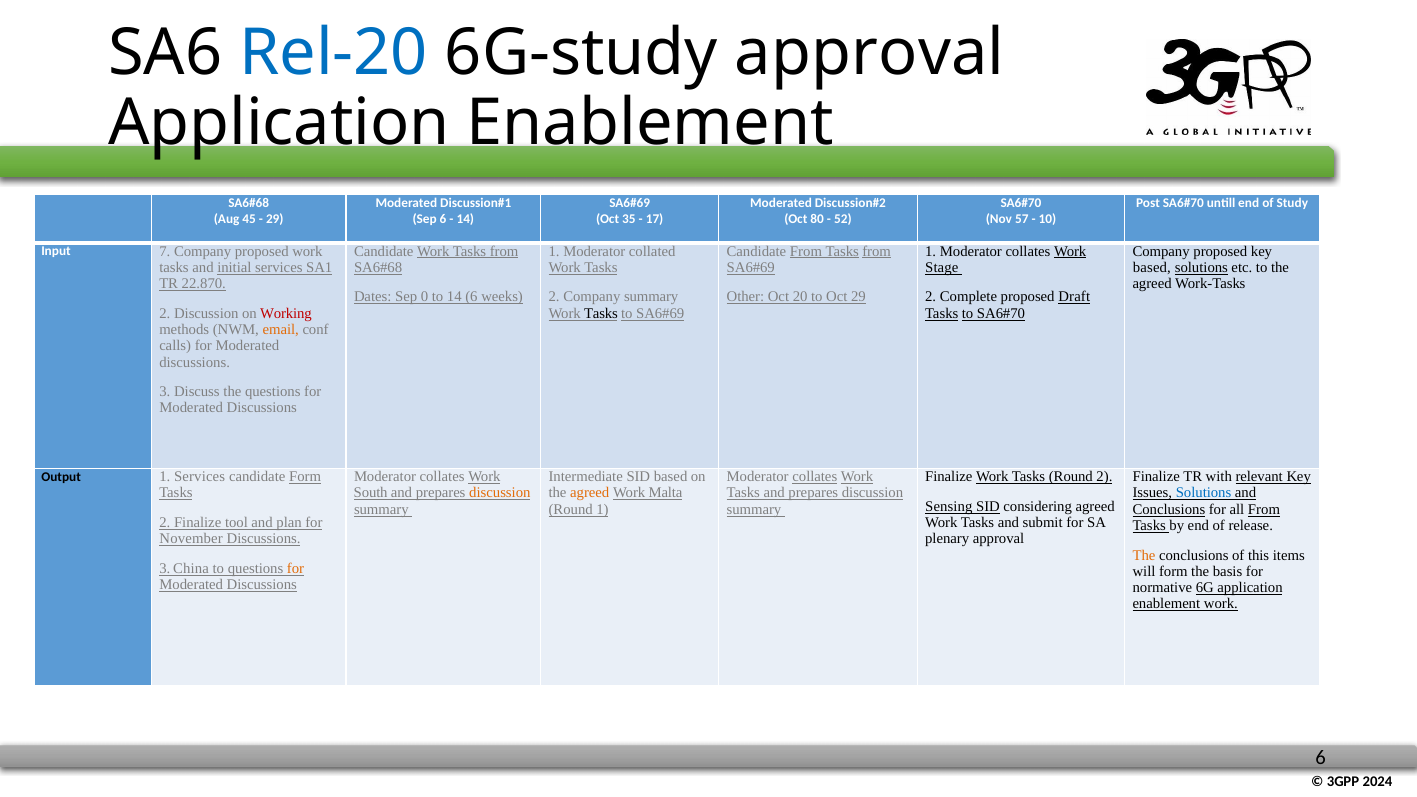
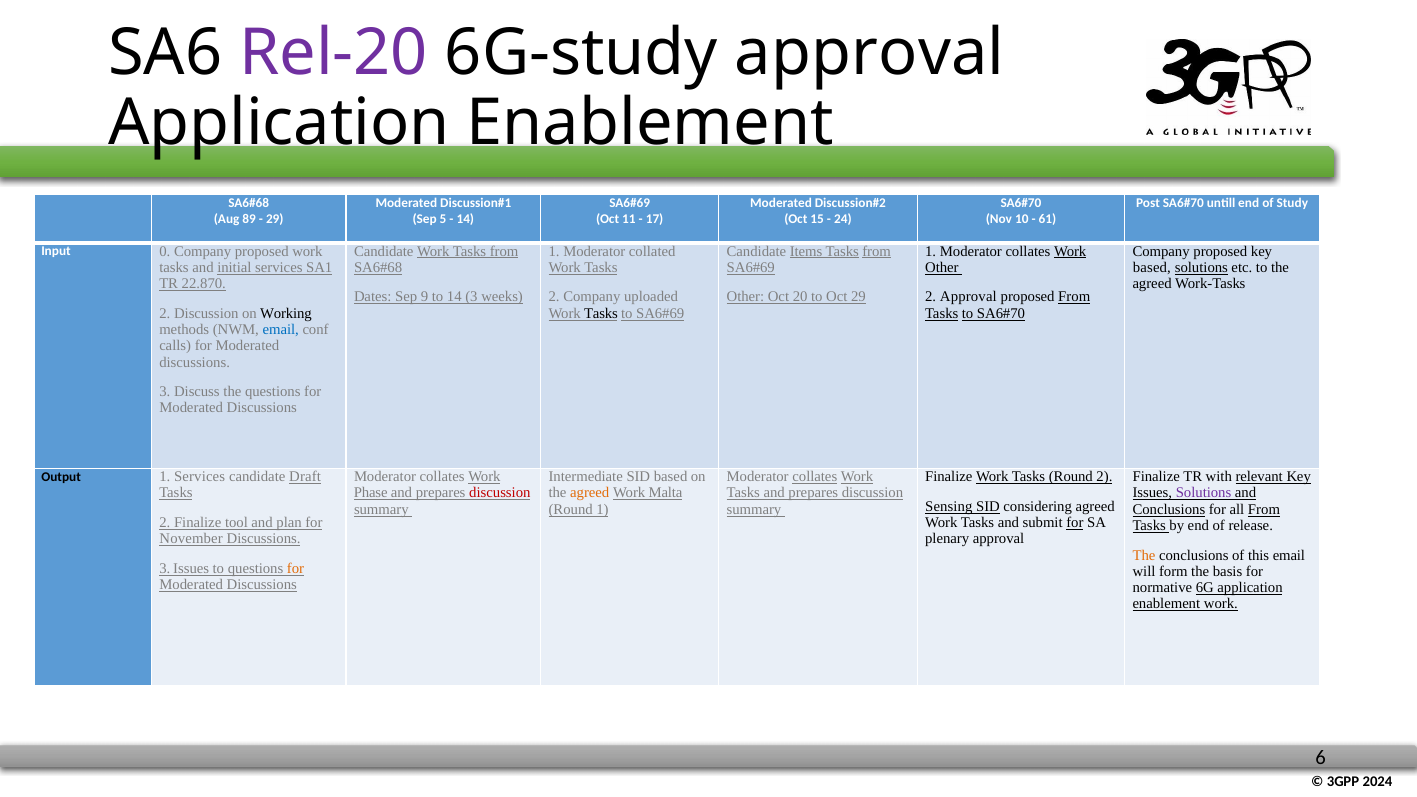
Rel-20 colour: blue -> purple (334, 53)
45: 45 -> 89 (249, 219)
Sep 6: 6 -> 5 (443, 219)
35: 35 -> 11 (629, 219)
80: 80 -> 15 (817, 219)
52: 52 -> 24 (843, 219)
57: 57 -> 10 (1022, 219)
10: 10 -> 61 (1047, 219)
Candidate From: From -> Items (806, 251)
7: 7 -> 0 (165, 251)
Stage: Stage -> Other (942, 268)
0: 0 -> 9 (425, 297)
14 6: 6 -> 3 (471, 297)
Company summary: summary -> uploaded (651, 297)
2 Complete: Complete -> Approval (968, 297)
proposed Draft: Draft -> From (1074, 297)
Working colour: red -> black (286, 313)
email colour: orange -> blue (281, 330)
candidate Form: Form -> Draft (305, 477)
South: South -> Phase (371, 493)
discussion colour: orange -> red (500, 493)
Solutions colour: blue -> purple (1204, 493)
for underline: none -> present (1075, 523)
this items: items -> email (1289, 555)
3 China: China -> Issues (191, 569)
